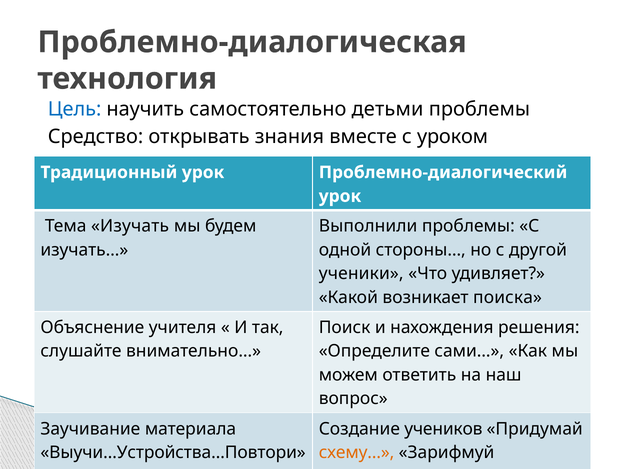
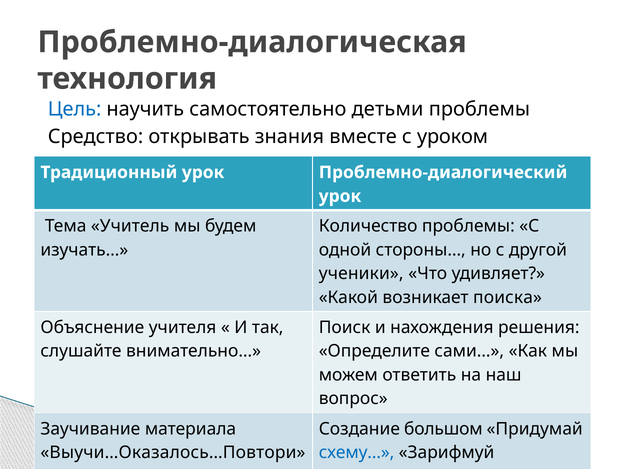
Изучать: Изучать -> Учитель (130, 226)
Выполнили: Выполнили -> Количество (368, 226)
учеников: учеников -> большом (443, 429)
Выучи…Устройства…Повтори: Выучи…Устройства…Повтори -> Выучи…Оказалось…Повтори (173, 452)
схему… colour: orange -> blue (357, 452)
